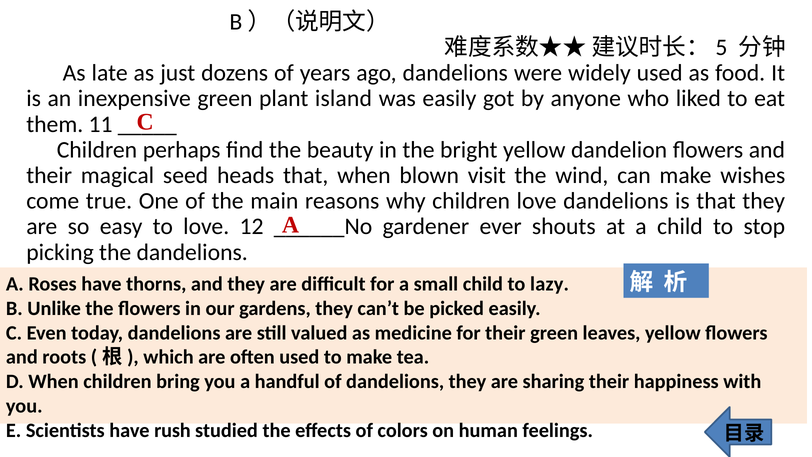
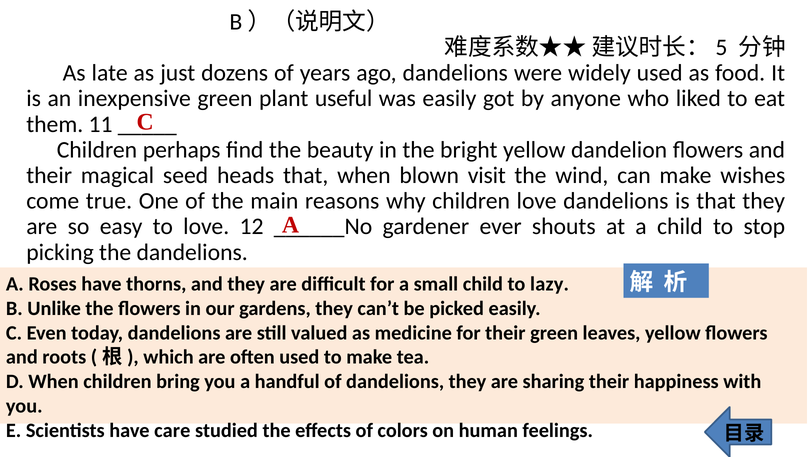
island: island -> useful (344, 99)
rush: rush -> care (172, 430)
